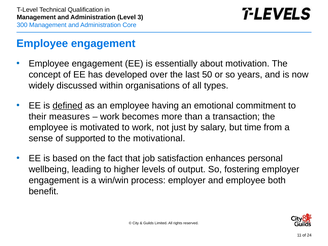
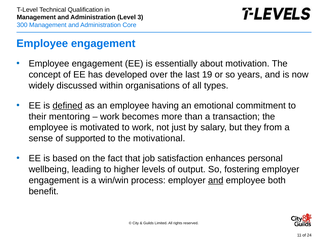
50: 50 -> 19 (207, 75)
measures: measures -> mentoring (69, 117)
time: time -> they (253, 127)
and underline: none -> present (216, 180)
